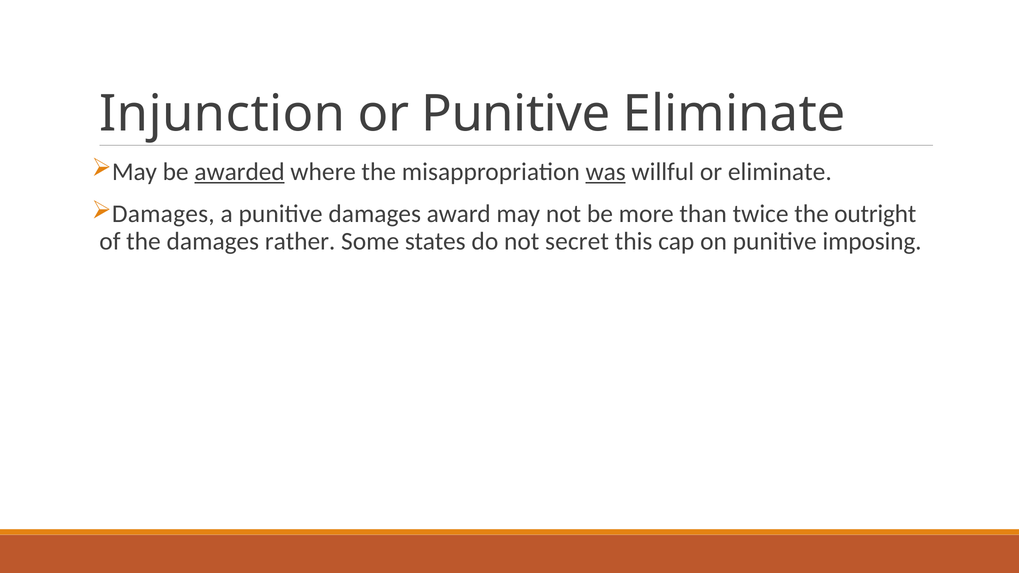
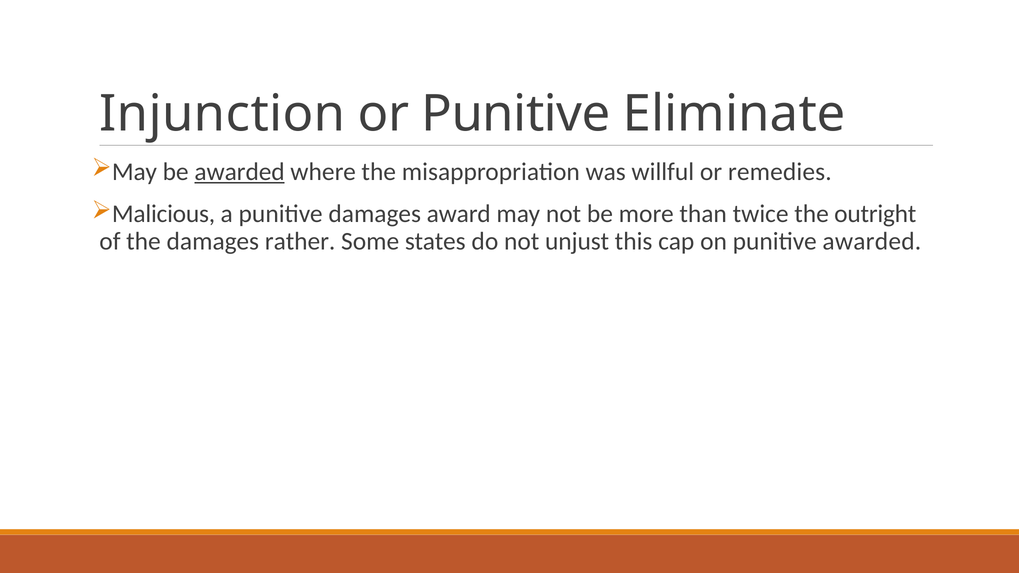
was underline: present -> none (606, 172)
or eliminate: eliminate -> remedies (780, 172)
Damages: Damages -> Malicious (164, 214)
secret: secret -> unjust (577, 242)
punitive imposing: imposing -> awarded (872, 242)
